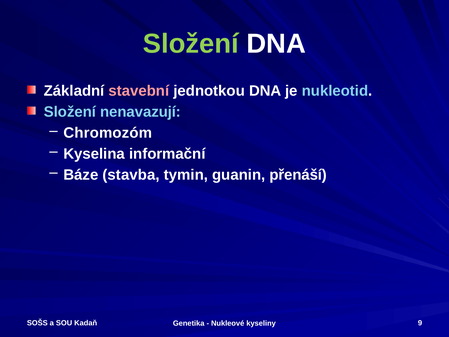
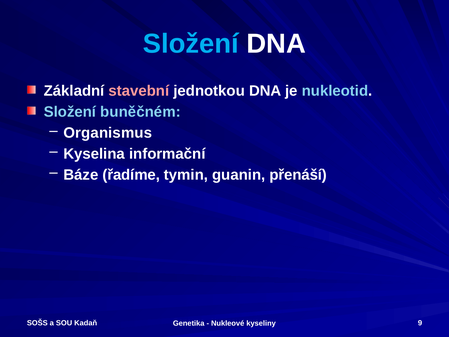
Složení colour: light green -> light blue (191, 44)
nenavazují: nenavazují -> buněčném (141, 112)
Chromozóm: Chromozóm -> Organismus (108, 133)
stavba: stavba -> řadíme (131, 175)
